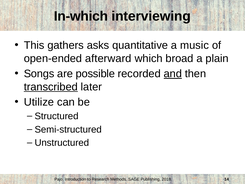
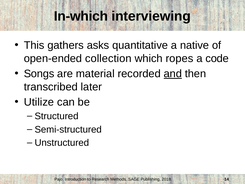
music: music -> native (195, 45)
afterward: afterward -> collection (108, 58)
broad: broad -> ropes (179, 58)
plain: plain -> code (217, 58)
possible: possible -> material (95, 74)
transcribed underline: present -> none (51, 87)
